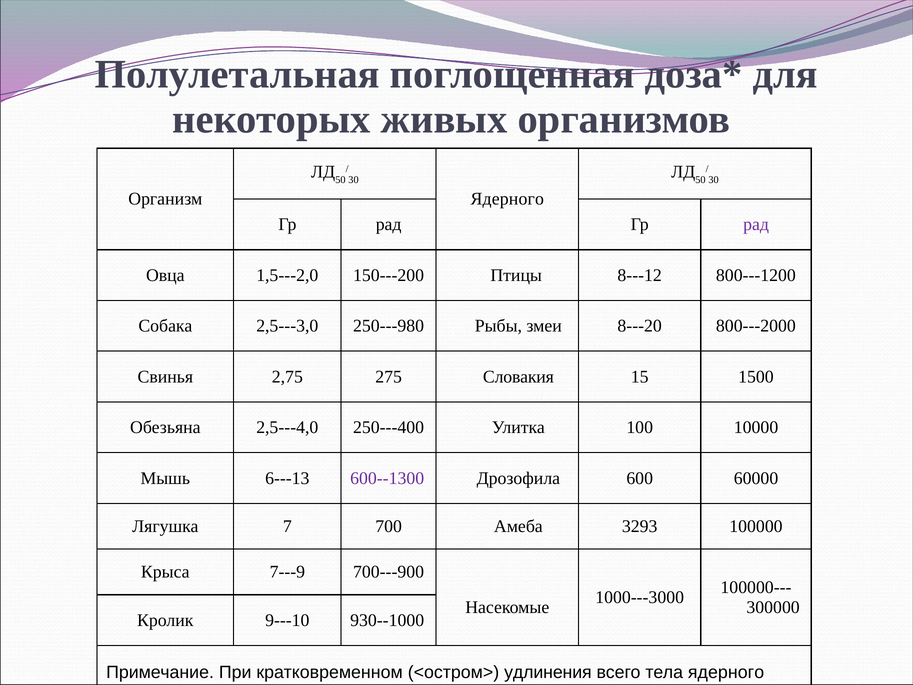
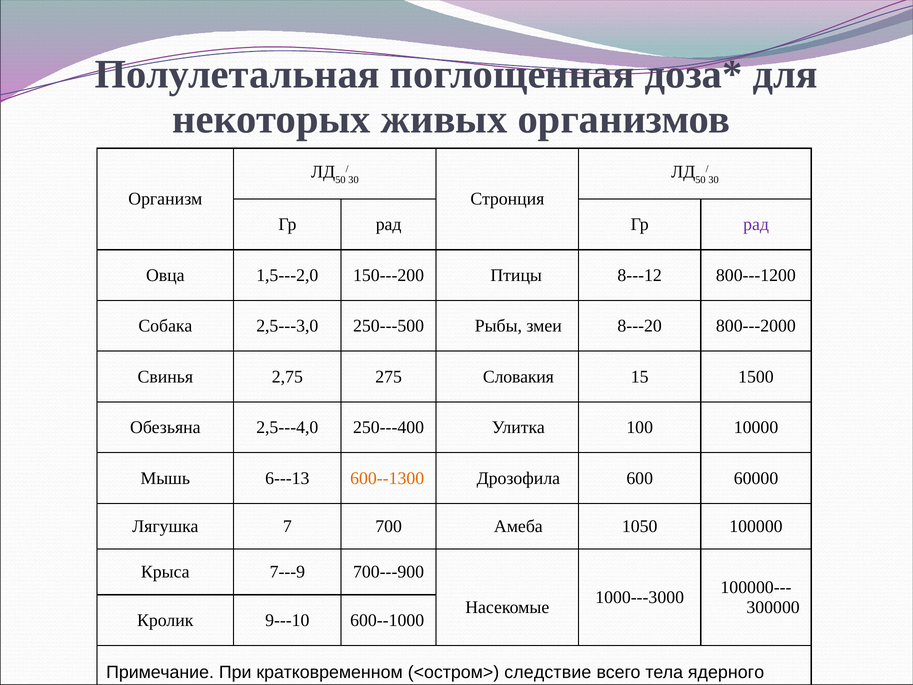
Ядерного: Ядерного -> Стронция (507, 199)
250---980: 250---980 -> 250---500 (389, 326)
600--1300 colour: purple -> orange (387, 478)
3293: 3293 -> 1050 (640, 526)
930--1000: 930--1000 -> 600--1000 (387, 620)
удлинения: удлинения -> следствие (548, 672)
